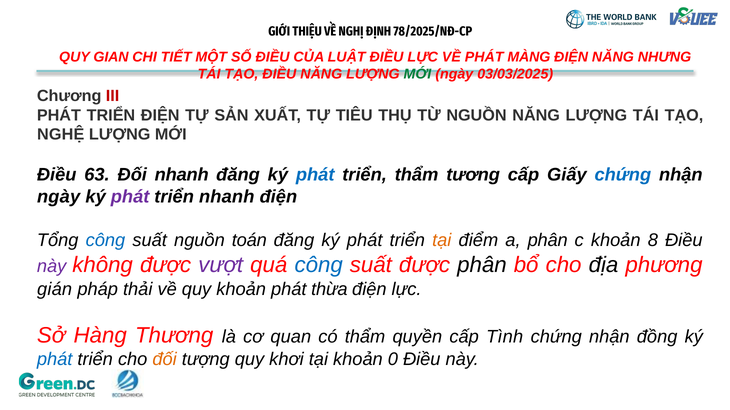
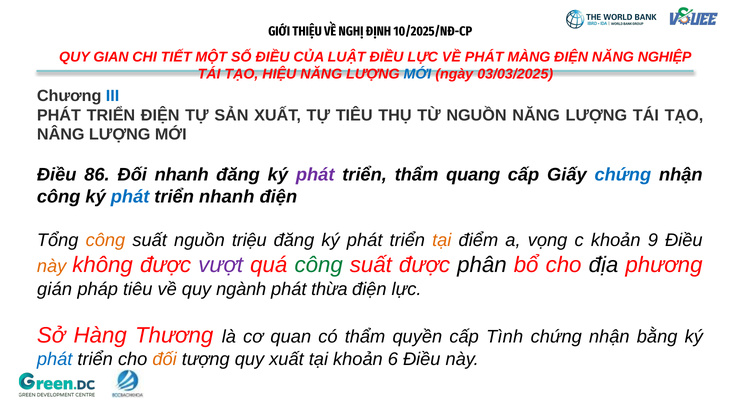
78/2025/NĐ-CP: 78/2025/NĐ-CP -> 10/2025/NĐ-CP (433, 31)
NHƯNG: NHƯNG -> NGHIỆP (665, 57)
TẠO ĐIỀU: ĐIỀU -> HIỆU (279, 74)
MỚI colour: green -> blue (417, 74)
III colour: red -> blue (113, 96)
NGHỆ: NGHỆ -> NÂNG (61, 135)
63: 63 -> 86 (97, 175)
phát colour: blue -> purple (315, 175)
tương: tương -> quang (473, 175)
ngày: ngày -> công (59, 197)
phát colour: purple -> blue (130, 197)
công colour: blue -> orange (105, 241)
toán: toán -> triệu (249, 241)
a phân: phân -> vọng (548, 241)
8: 8 -> 9 (653, 241)
này colour: purple -> orange (52, 267)
công colour: blue -> green (319, 265)
pháp thải: thải -> tiêu (138, 289)
quy khoản: khoản -> ngành (241, 289)
đồng: đồng -> bằng (657, 337)
quy khơi: khơi -> xuất (286, 360)
0: 0 -> 6 (393, 360)
